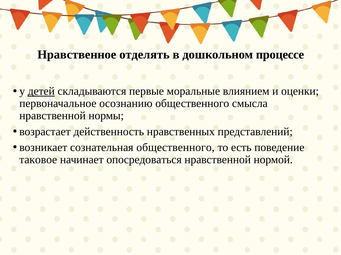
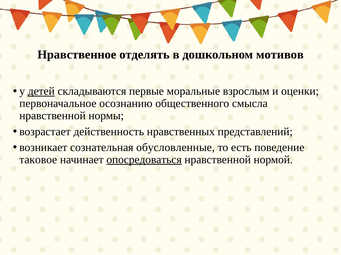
процессе: процессе -> мотивов (280, 55)
влиянием: влиянием -> взрослым (246, 92)
сознательная общественного: общественного -> обусловленные (175, 148)
опосредоваться underline: none -> present (144, 160)
